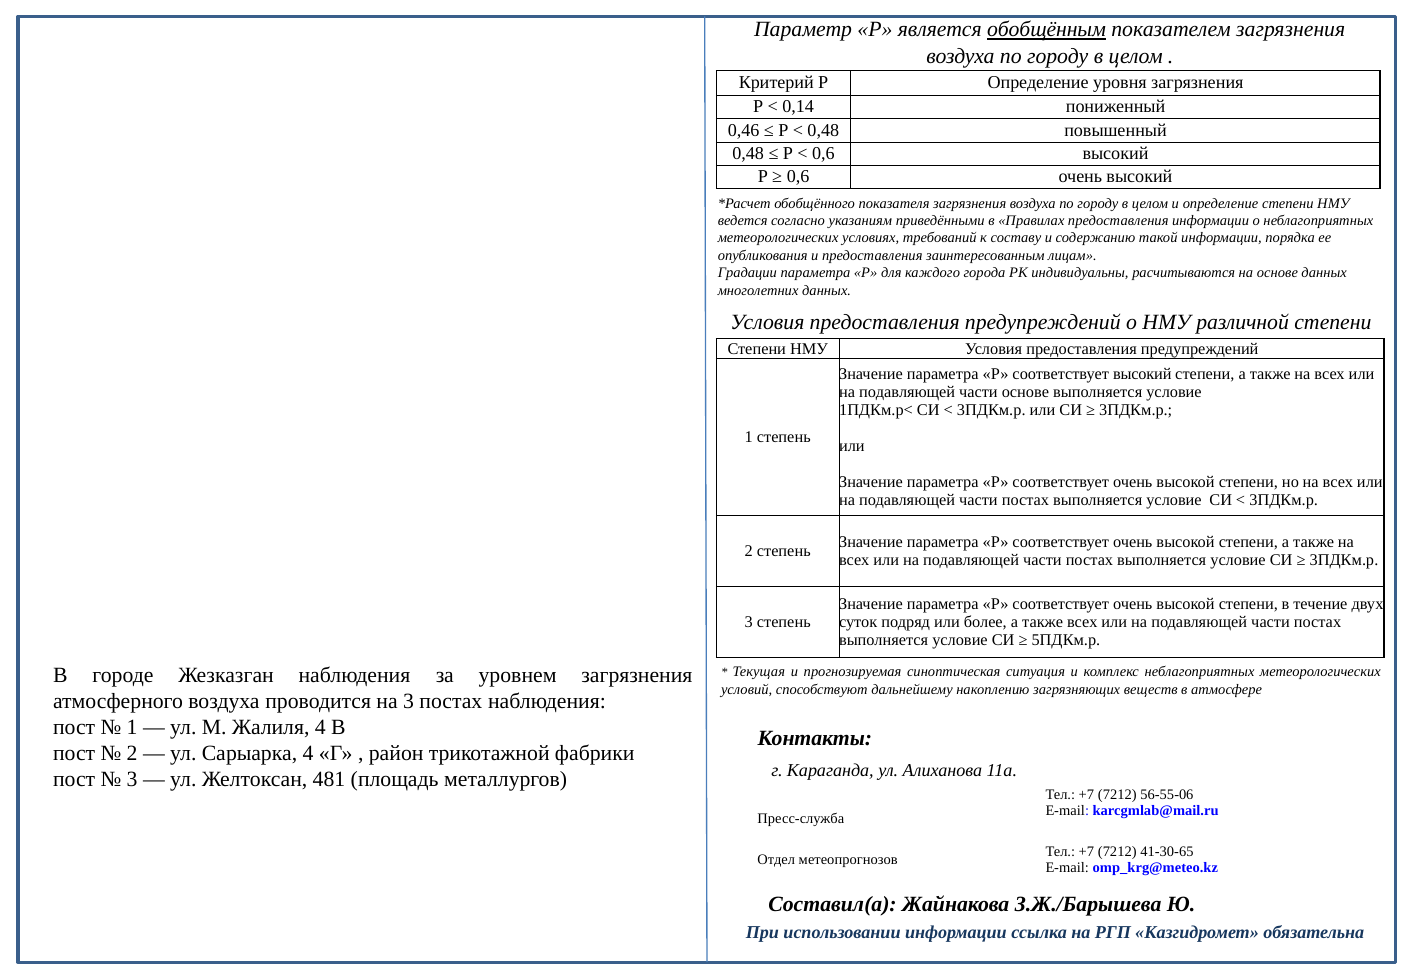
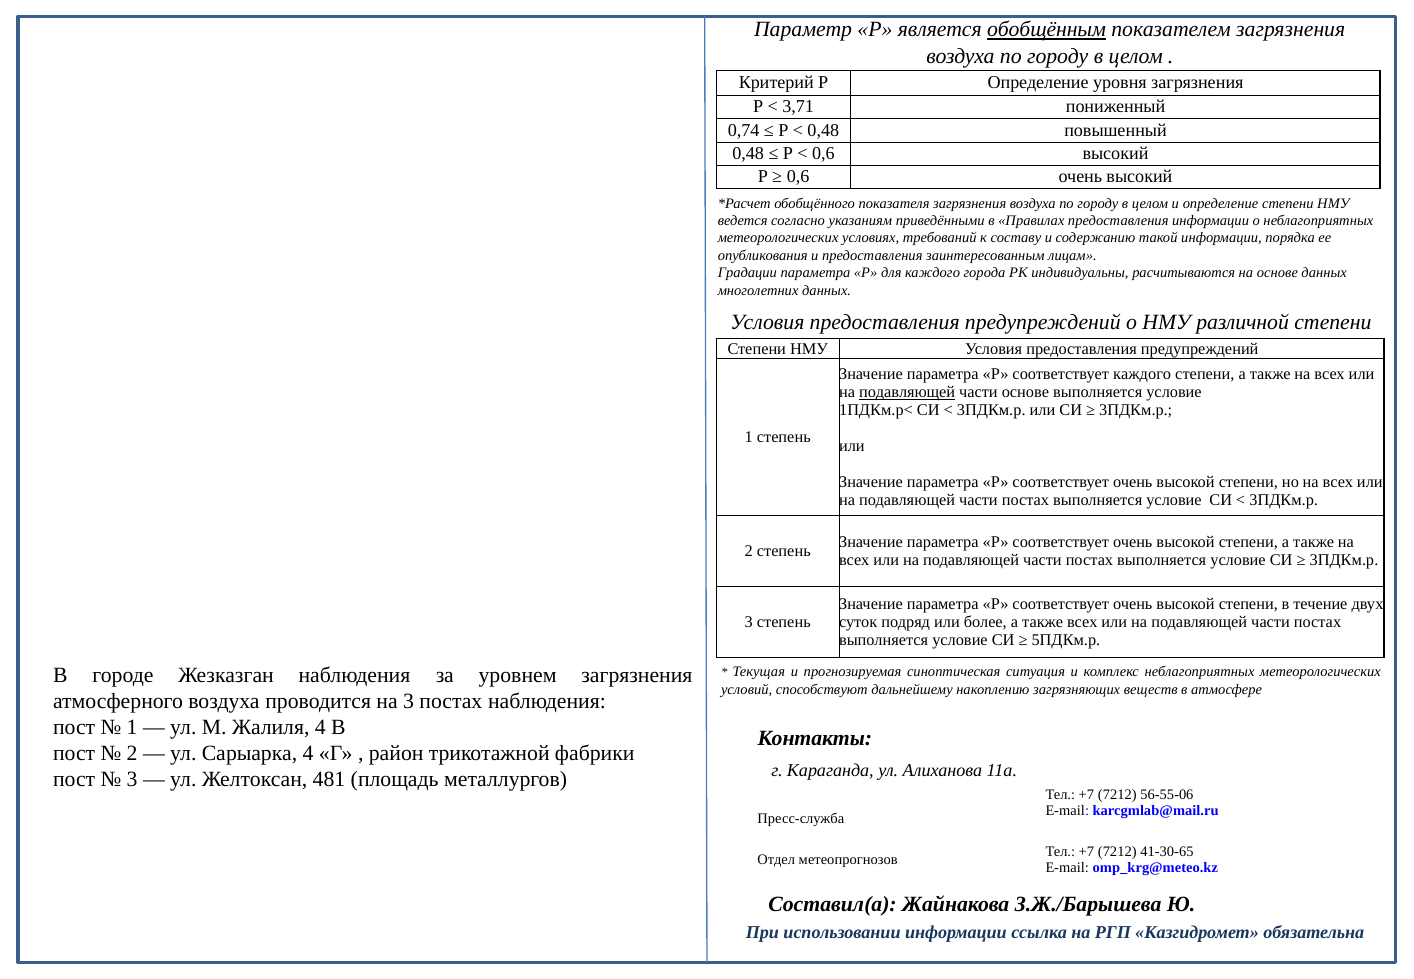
0,14: 0,14 -> 3,71 (798, 107)
0,46: 0,46 -> 0,74 (744, 130)
соответствует высокий: высокий -> каждого (1142, 374)
подавляющей underline: none -> present (907, 392)
